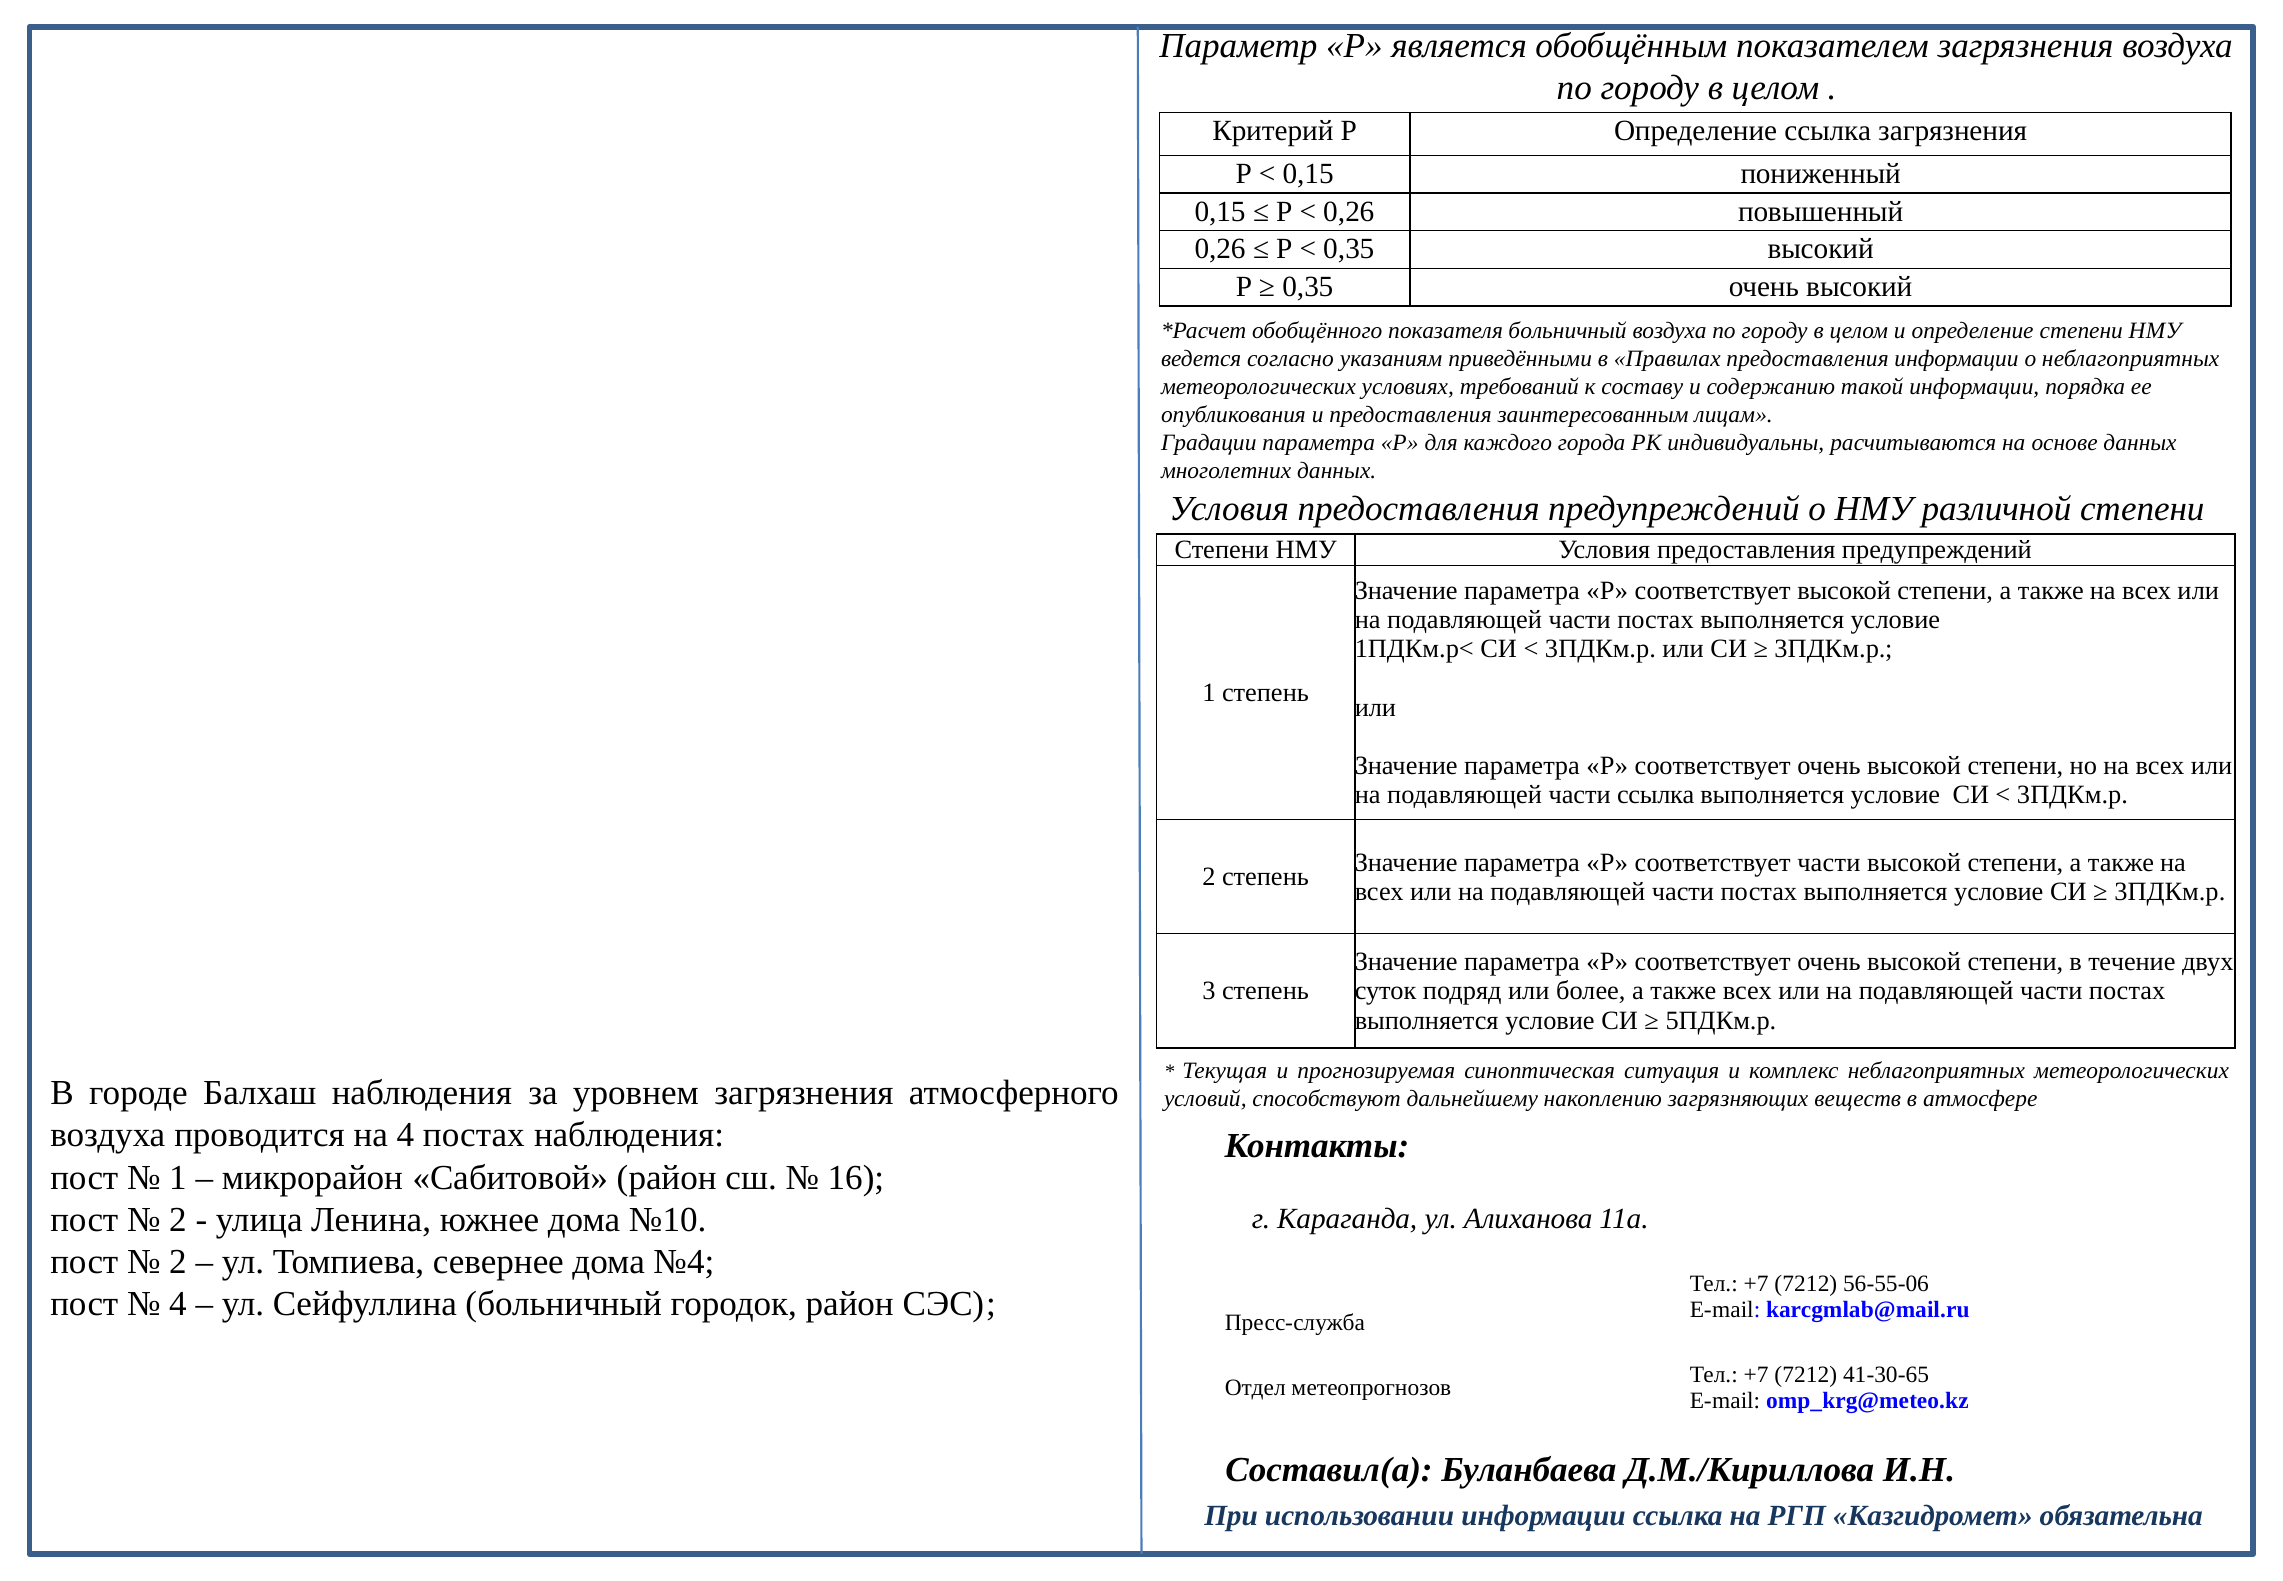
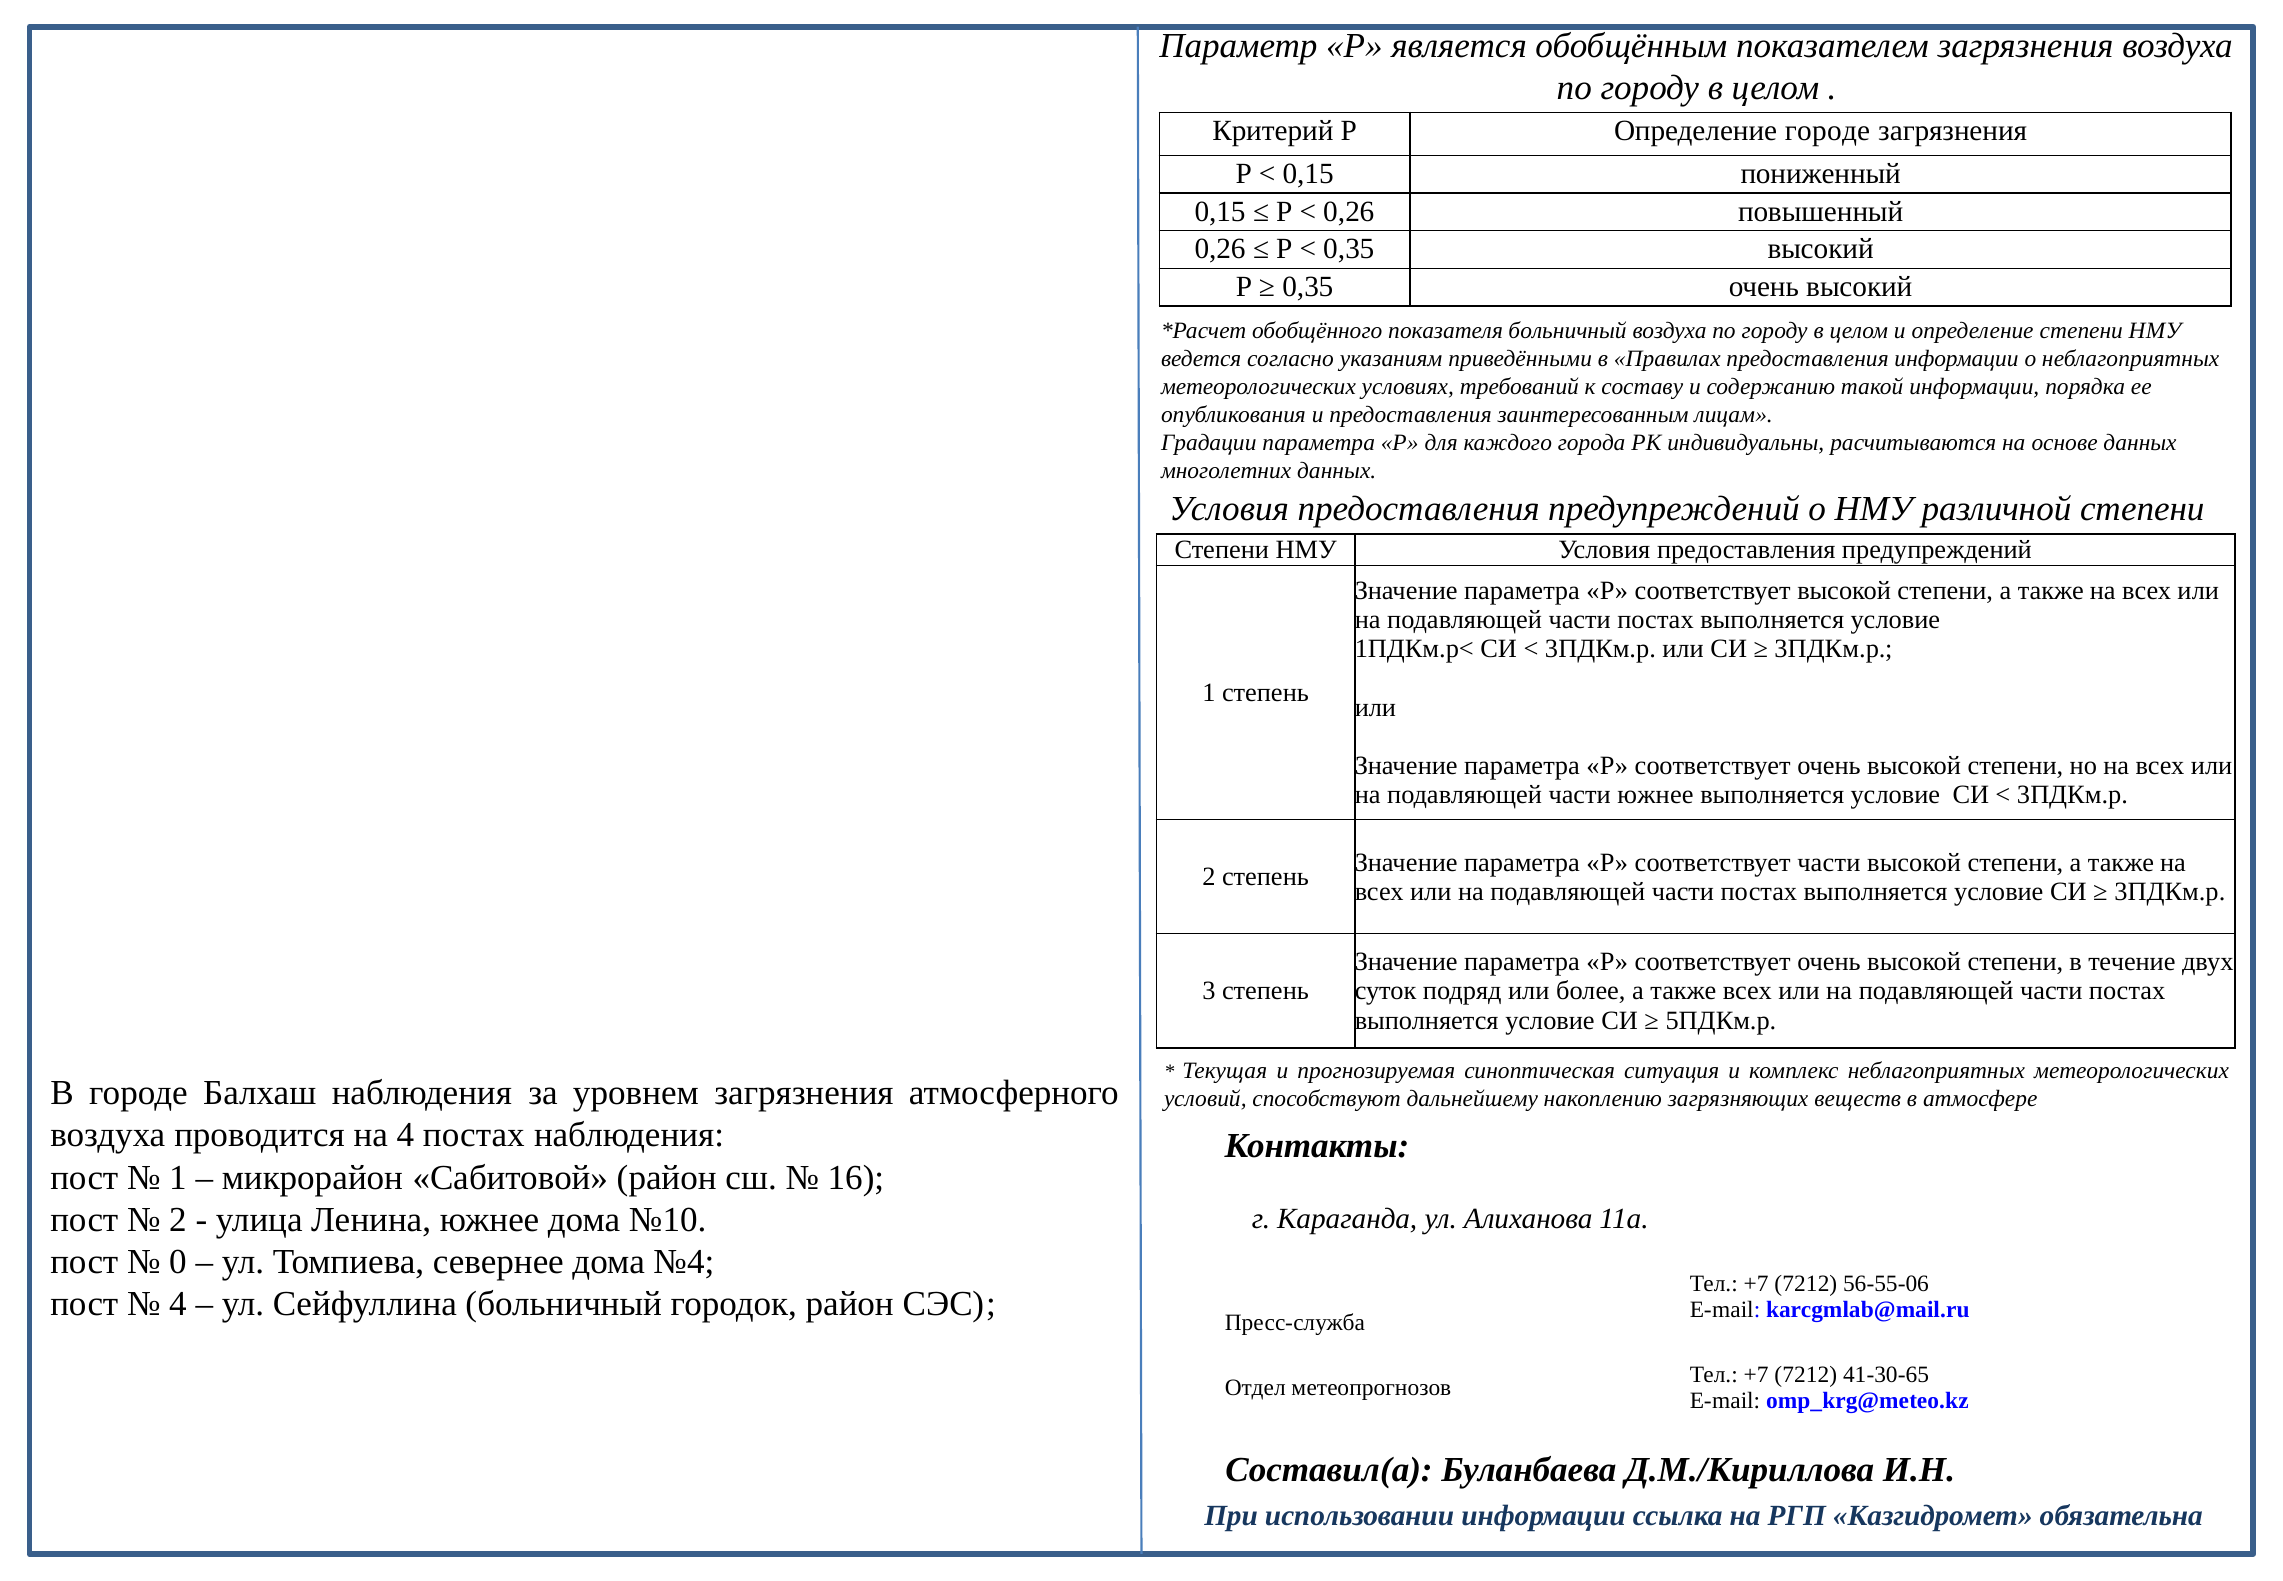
Определение ссылка: ссылка -> городе (1828, 131)
части ссылка: ссылка -> южнее (1655, 795)
2: 2 -> 0 (178, 1261)
